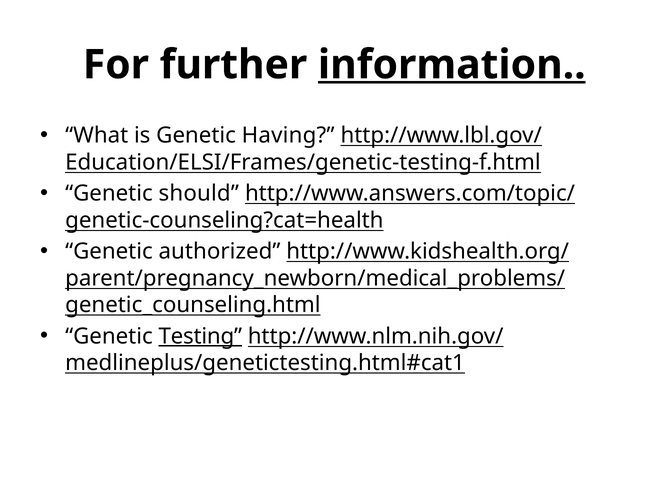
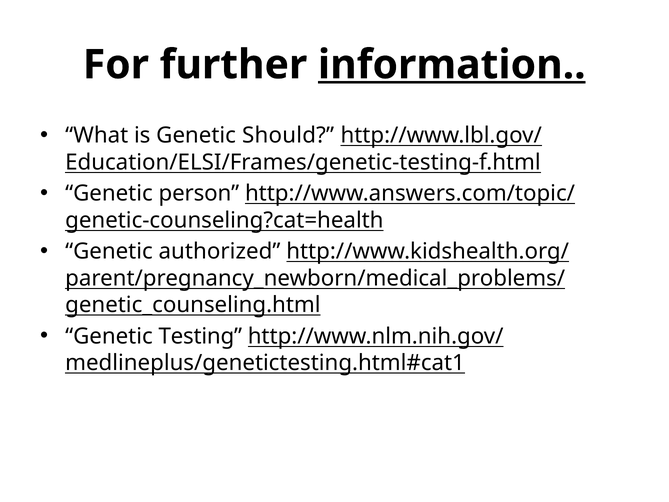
Having: Having -> Should (288, 135)
should: should -> person (199, 193)
Testing underline: present -> none (200, 336)
